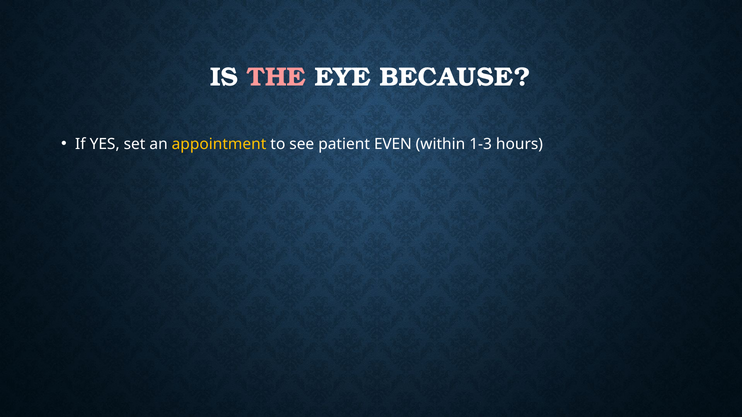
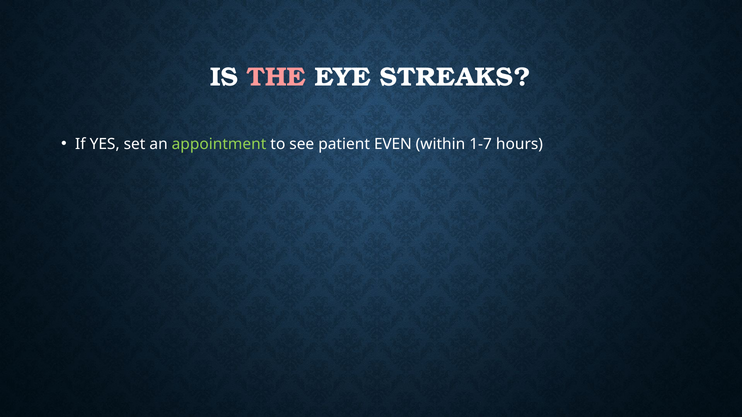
BECAUSE: BECAUSE -> STREAKS (455, 77)
appointment colour: yellow -> light green (219, 144)
1-3: 1-3 -> 1-7 (481, 144)
